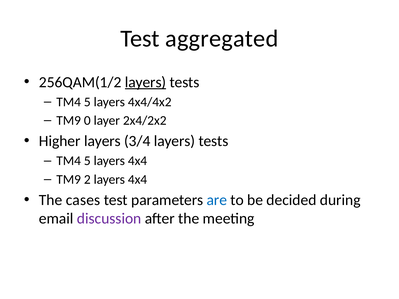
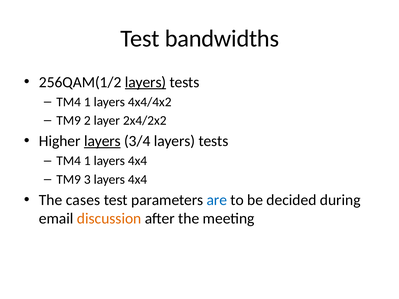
aggregated: aggregated -> bandwidths (222, 39)
5: 5 -> 1 (87, 102)
0: 0 -> 2 (87, 121)
layers underline: none -> present (102, 141)
5: 5 -> 1 (87, 161)
2: 2 -> 3 (87, 180)
discussion colour: purple -> orange (109, 219)
